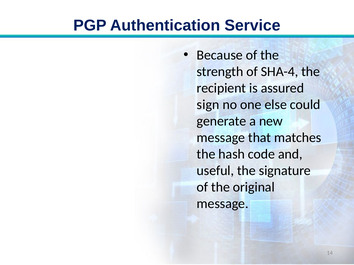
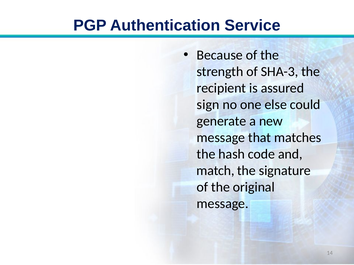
SHA-4: SHA-4 -> SHA-3 (280, 72)
useful: useful -> match (215, 171)
